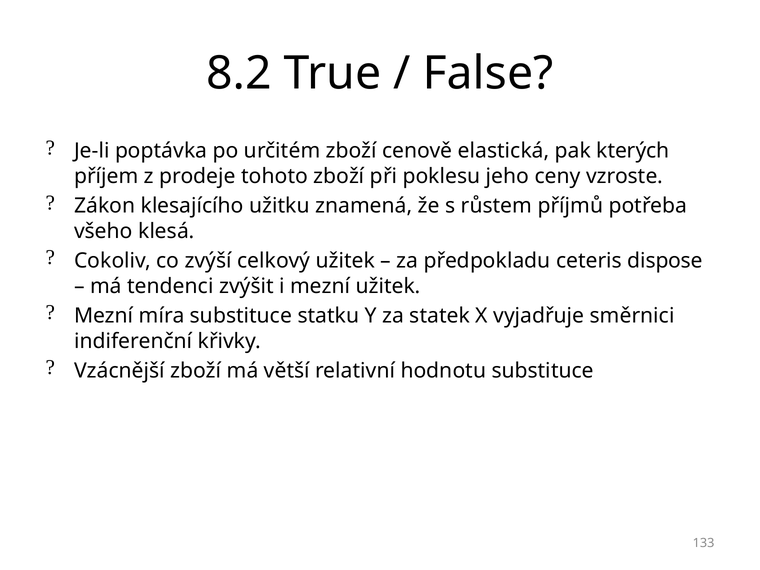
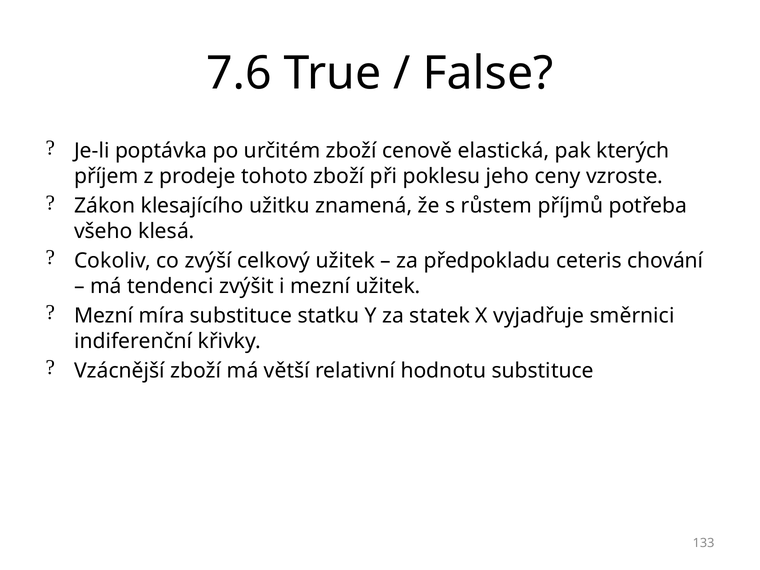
8.2: 8.2 -> 7.6 (239, 74)
dispose: dispose -> chování (665, 261)
